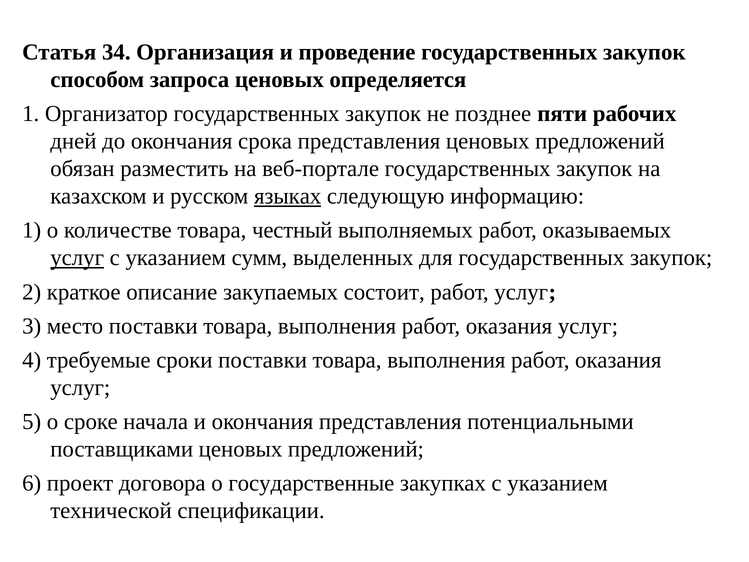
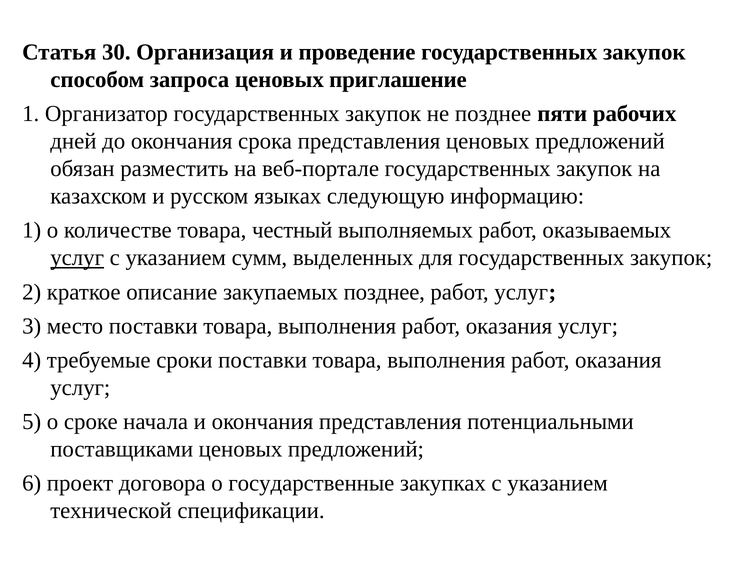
34: 34 -> 30 (116, 52)
определяется: определяется -> приглашение (398, 80)
языках underline: present -> none (288, 196)
закупаемых состоит: состоит -> позднее (384, 292)
